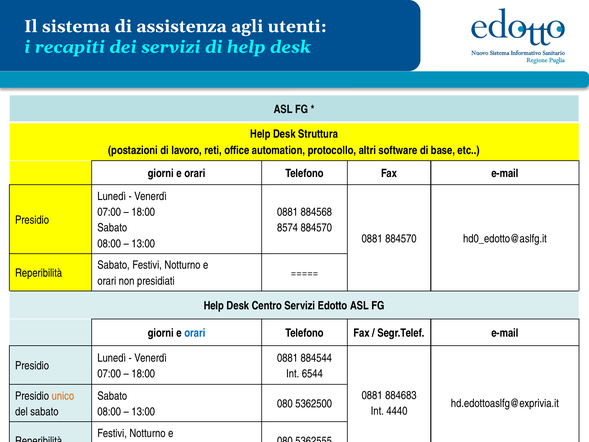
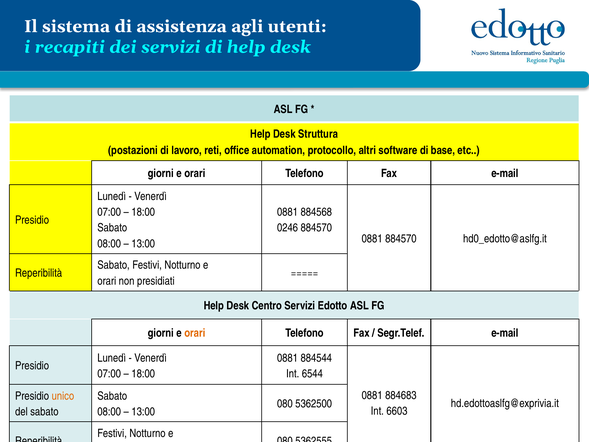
8574: 8574 -> 0246 (287, 228)
orari colour: blue -> orange (195, 333)
4440: 4440 -> 6603 (397, 411)
